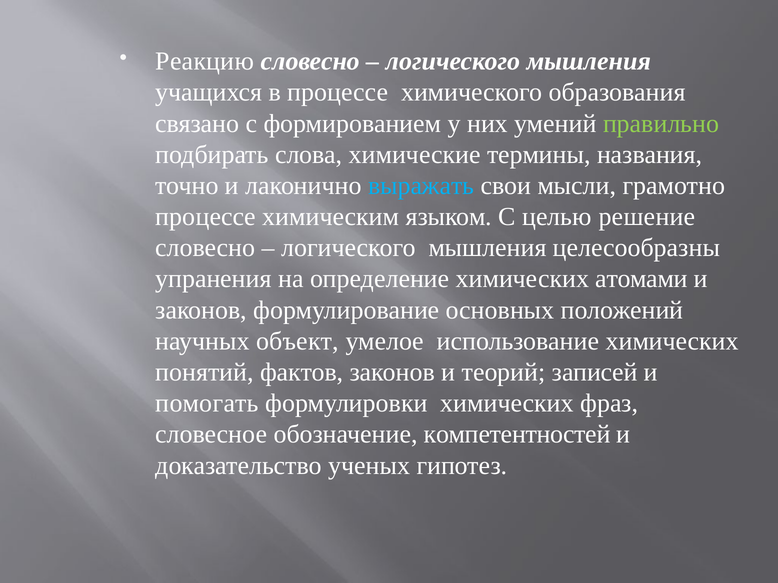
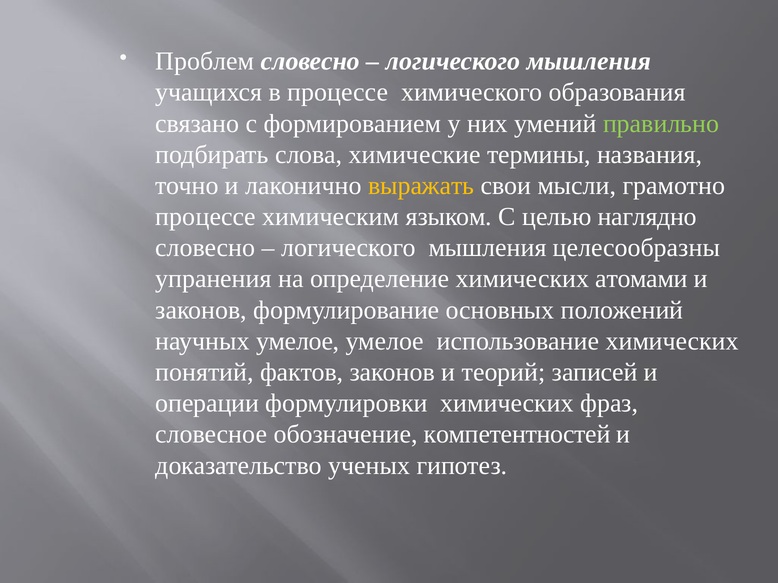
Реакцию: Реакцию -> Проблем (205, 61)
выражать colour: light blue -> yellow (421, 186)
решение: решение -> наглядно (647, 217)
научных объект: объект -> умелое (298, 341)
помогать: помогать -> операции (207, 404)
